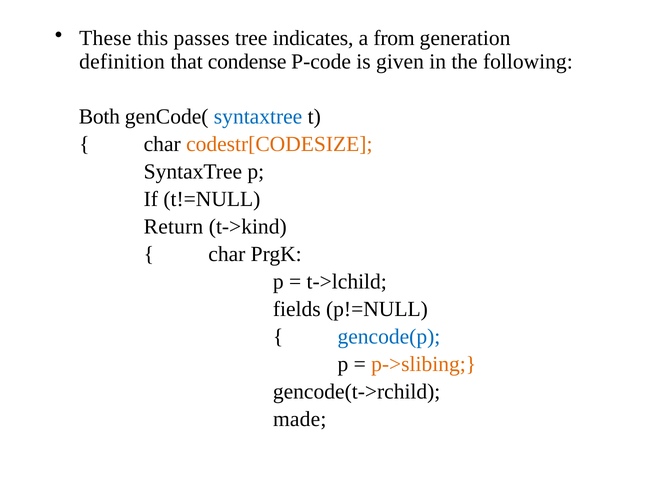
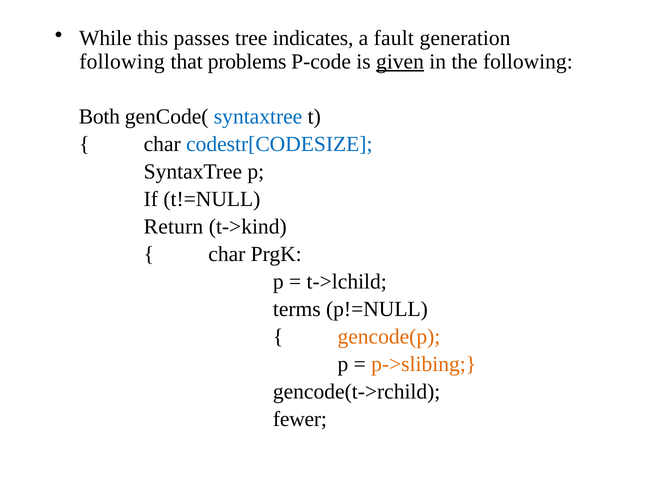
These: These -> While (105, 38)
from: from -> fault (394, 38)
definition: definition -> following (122, 62)
condense: condense -> problems (247, 62)
given underline: none -> present (400, 62)
codestr[CODESIZE colour: orange -> blue (279, 144)
fields: fields -> terms (297, 309)
gencode(p colour: blue -> orange (389, 337)
made: made -> fewer (300, 420)
